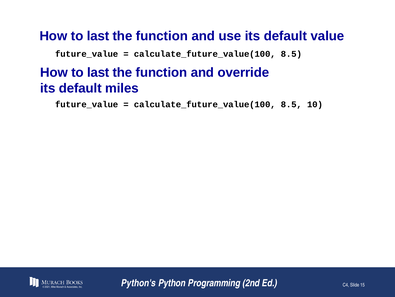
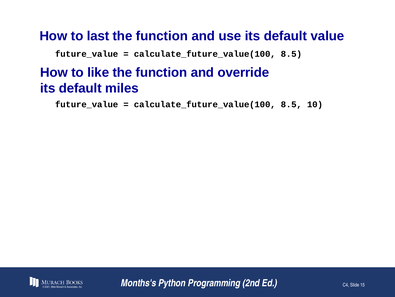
last: last -> like (98, 72)
Python's: Python's -> Months's (139, 282)
